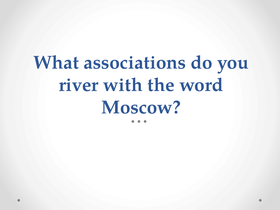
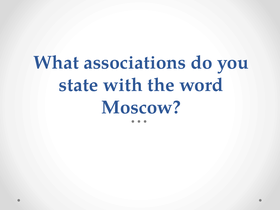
river: river -> state (78, 85)
